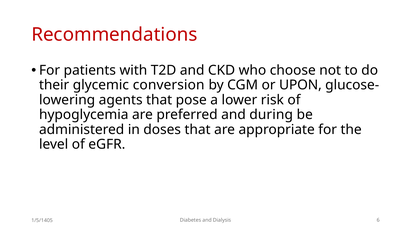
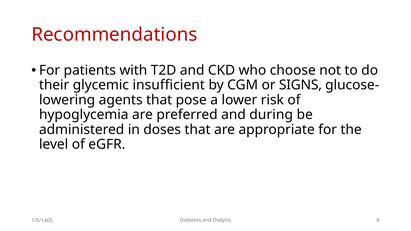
conversion: conversion -> insufficient (169, 85)
UPON: UPON -> SIGNS (300, 85)
